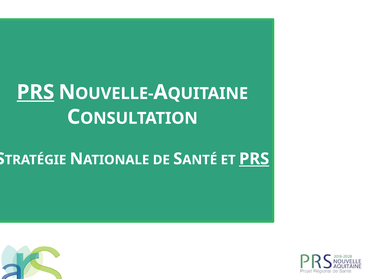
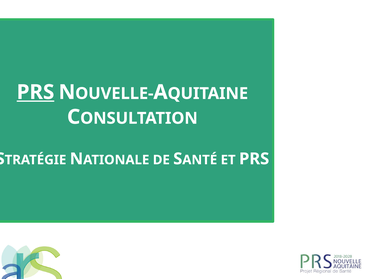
PRS underline: present -> none (254, 158)
